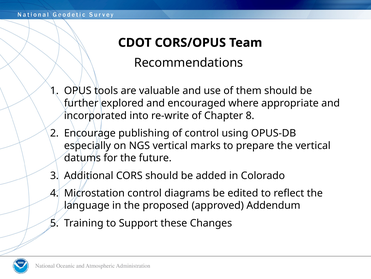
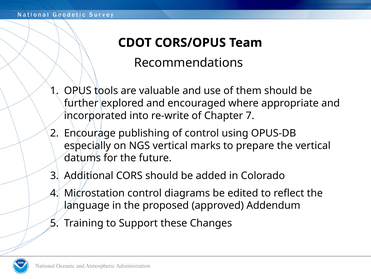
8: 8 -> 7 (250, 115)
